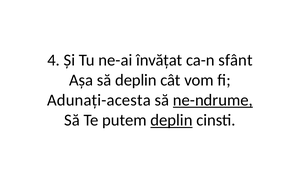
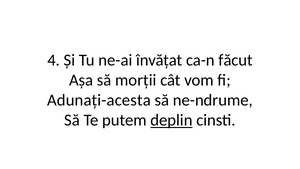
sfânt: sfânt -> făcut (236, 60)
să deplin: deplin -> morții (136, 80)
ne-ndrume underline: present -> none (213, 100)
